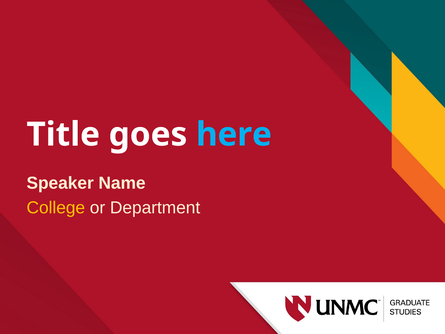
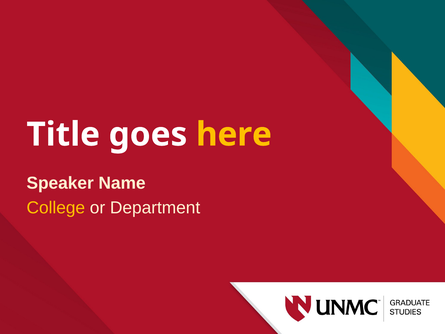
here colour: light blue -> yellow (234, 134)
